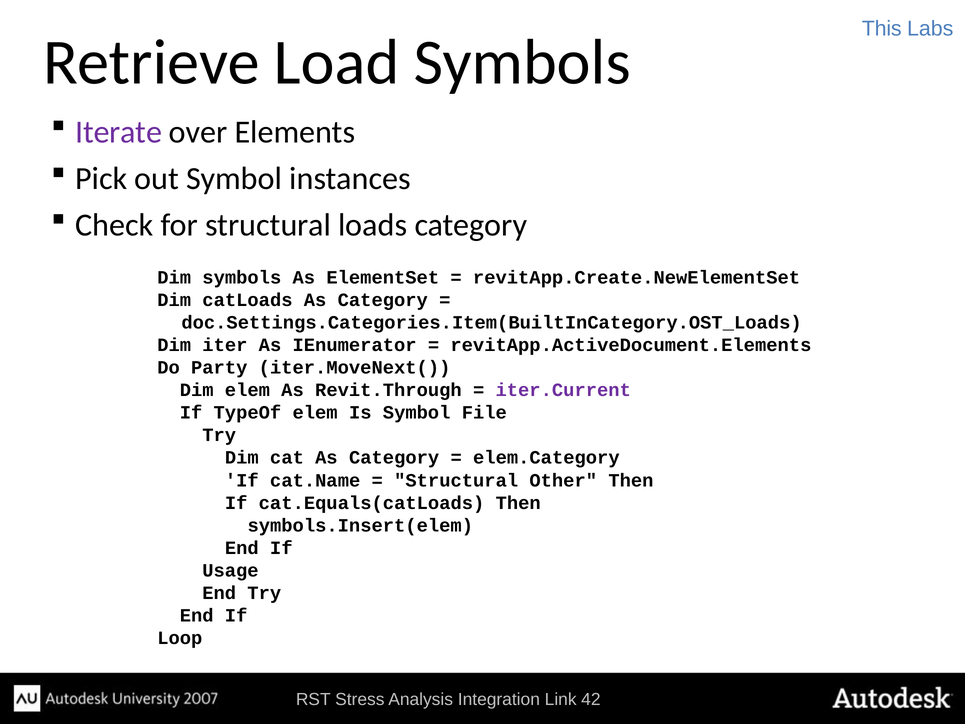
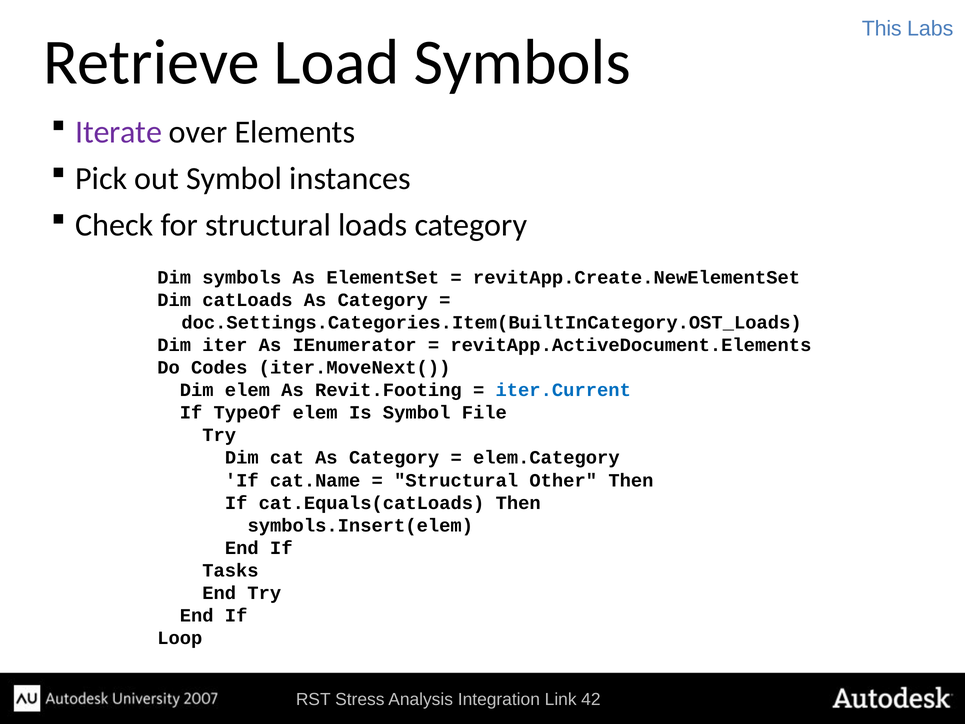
Party: Party -> Codes (219, 367)
Revit.Through: Revit.Through -> Revit.Footing (388, 390)
iter.Current colour: purple -> blue (563, 390)
Usage: Usage -> Tasks (230, 570)
